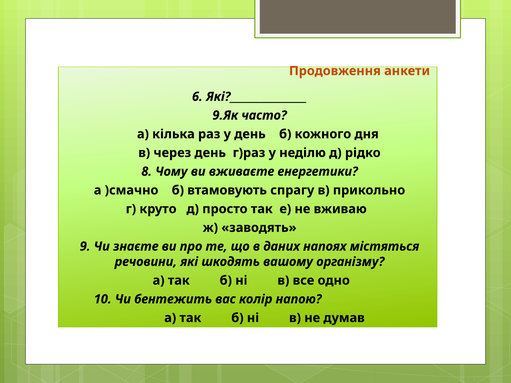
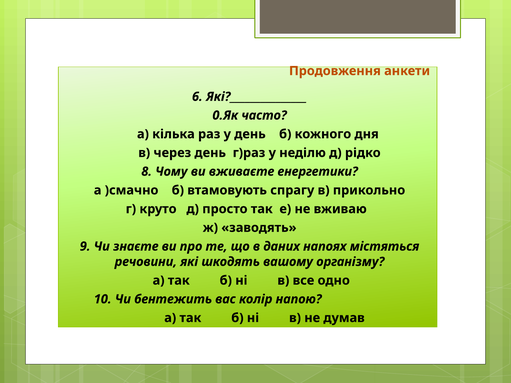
9.Як: 9.Як -> 0.Як (225, 115)
